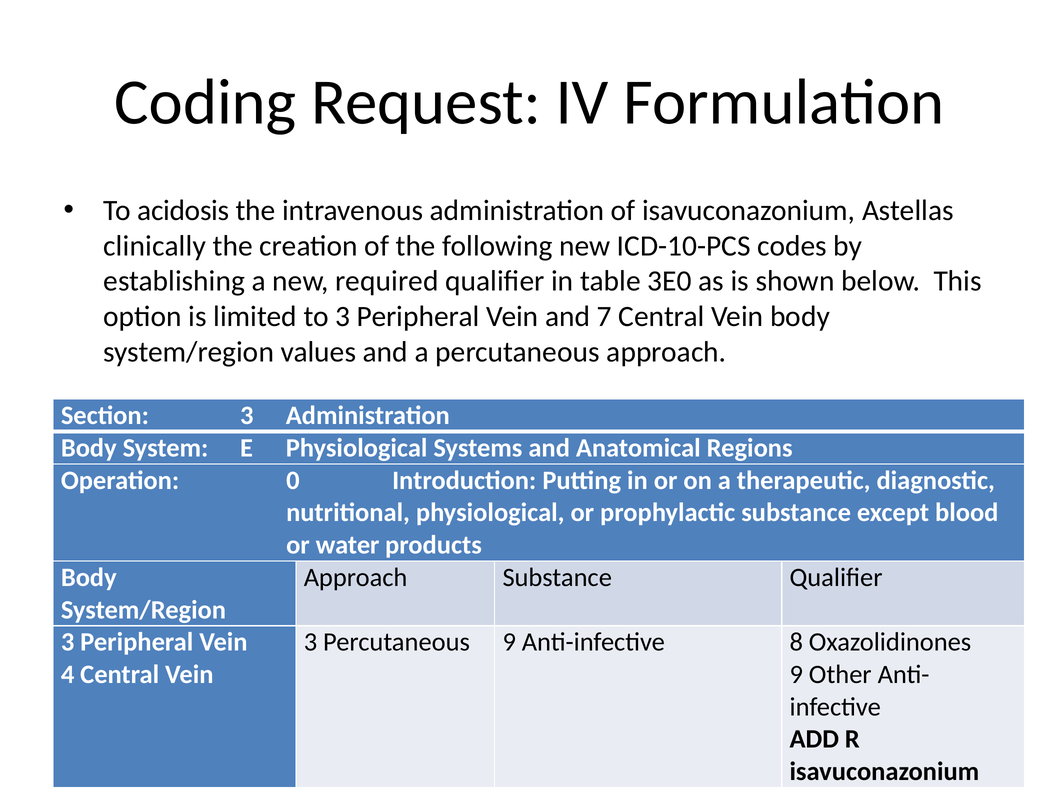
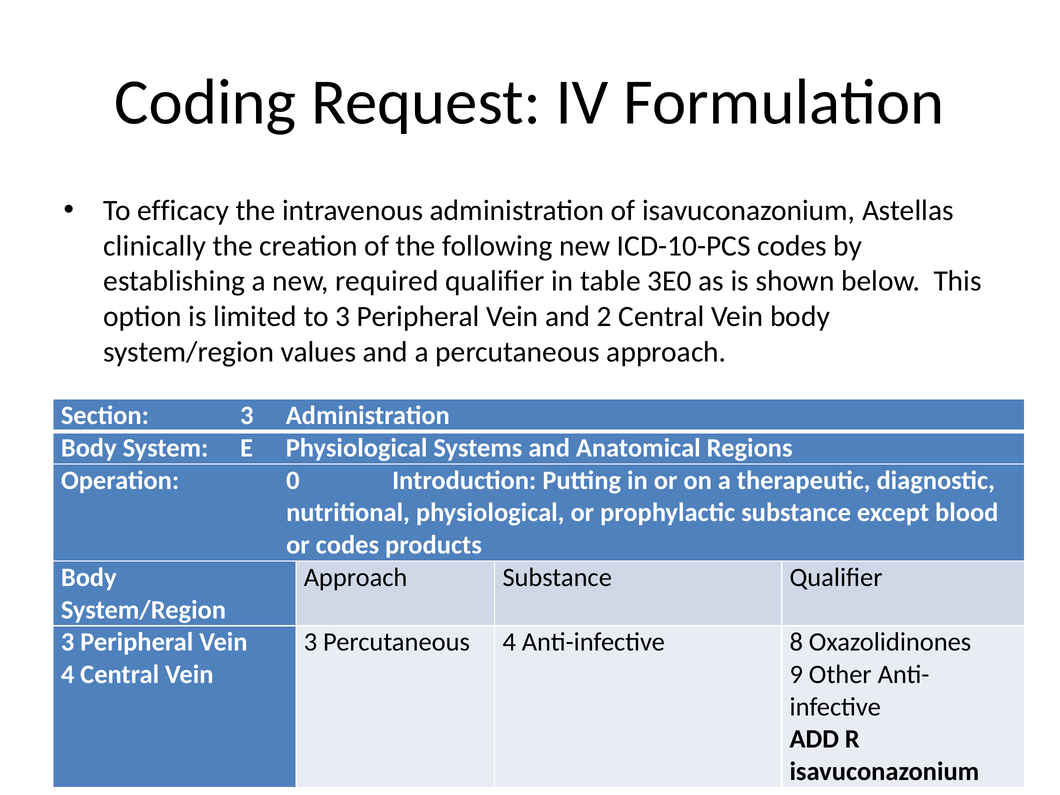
acidosis: acidosis -> efficacy (183, 211)
7: 7 -> 2 (604, 317)
or water: water -> codes (347, 545)
Percutaneous 9: 9 -> 4 (509, 642)
